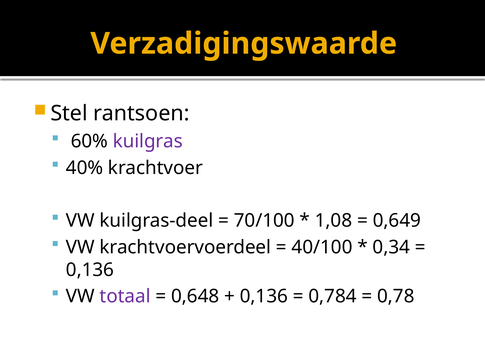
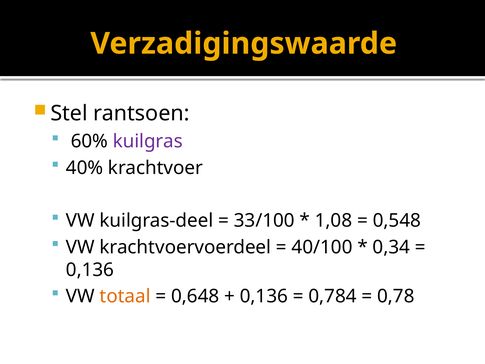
70/100: 70/100 -> 33/100 (264, 221)
0,649: 0,649 -> 0,548 (397, 221)
totaal colour: purple -> orange (125, 296)
